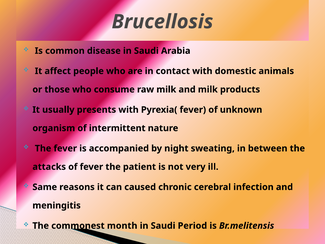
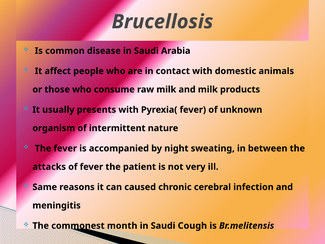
Period: Period -> Cough (192, 226)
